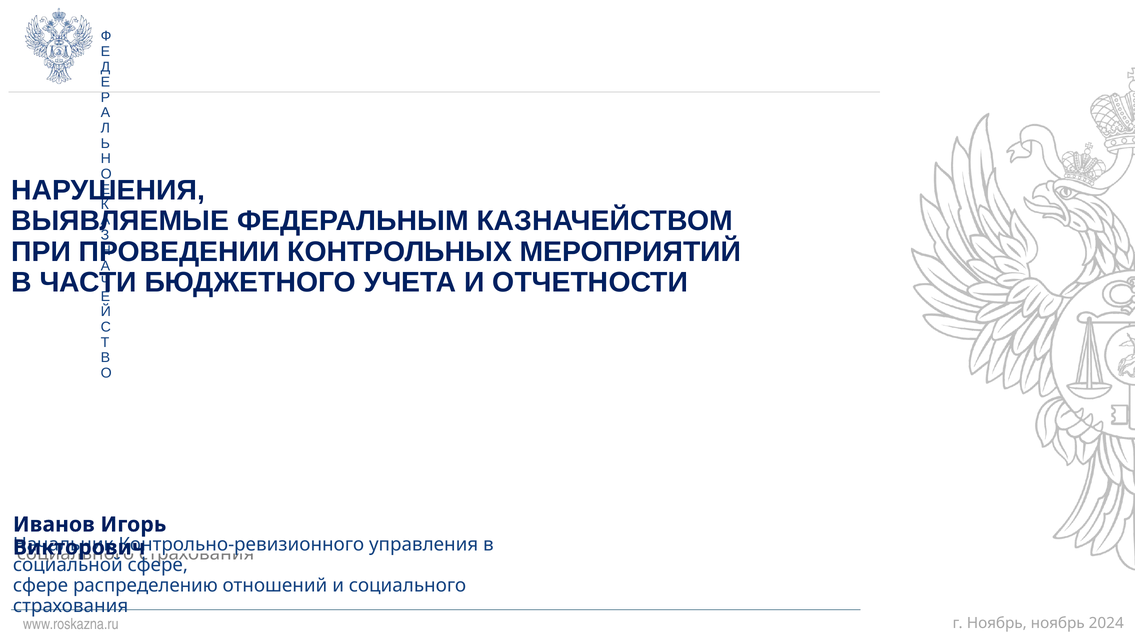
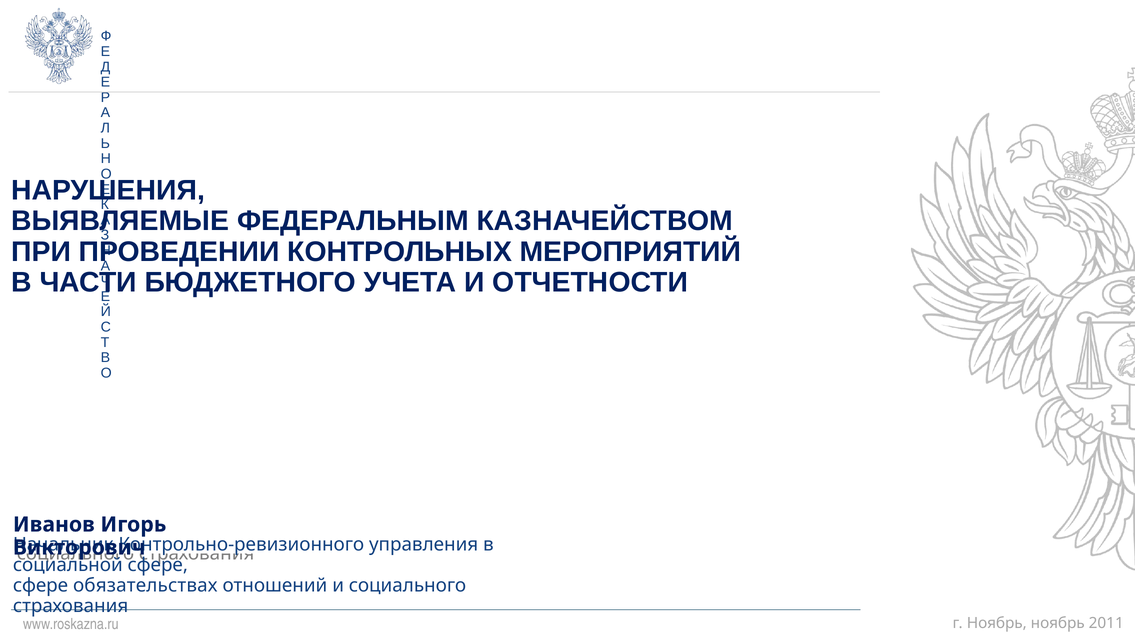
распределению: распределению -> обязательствах (145, 586)
2024: 2024 -> 2011 (1106, 624)
